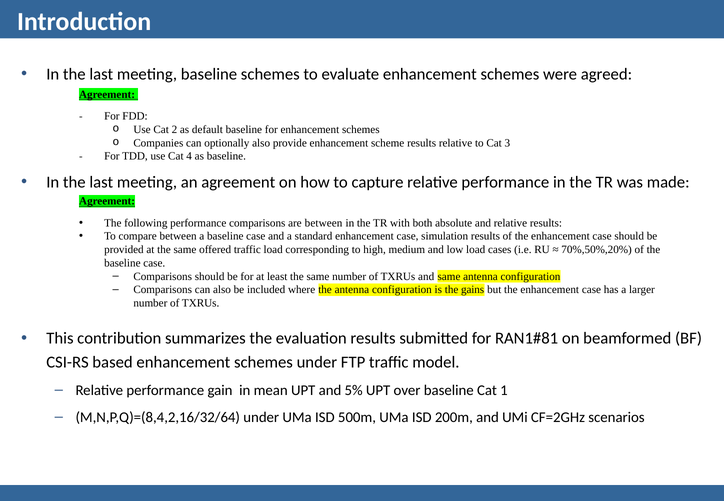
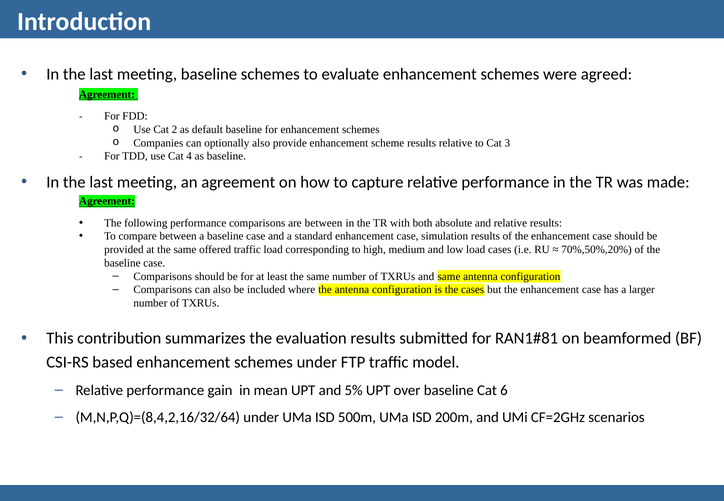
the gains: gains -> cases (473, 290)
1: 1 -> 6 (504, 391)
